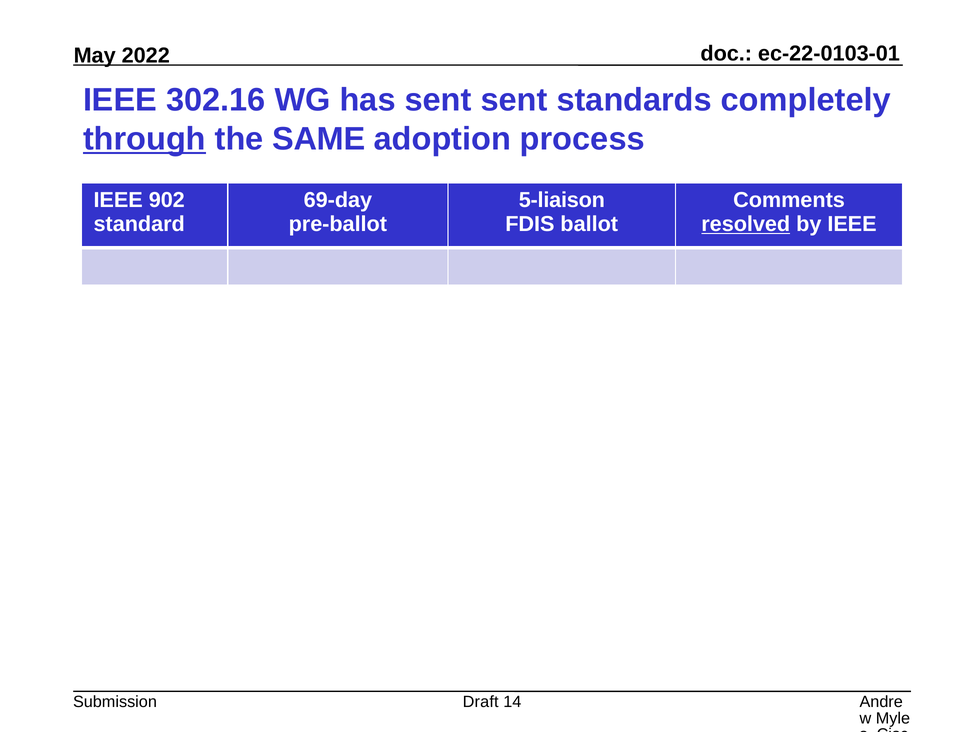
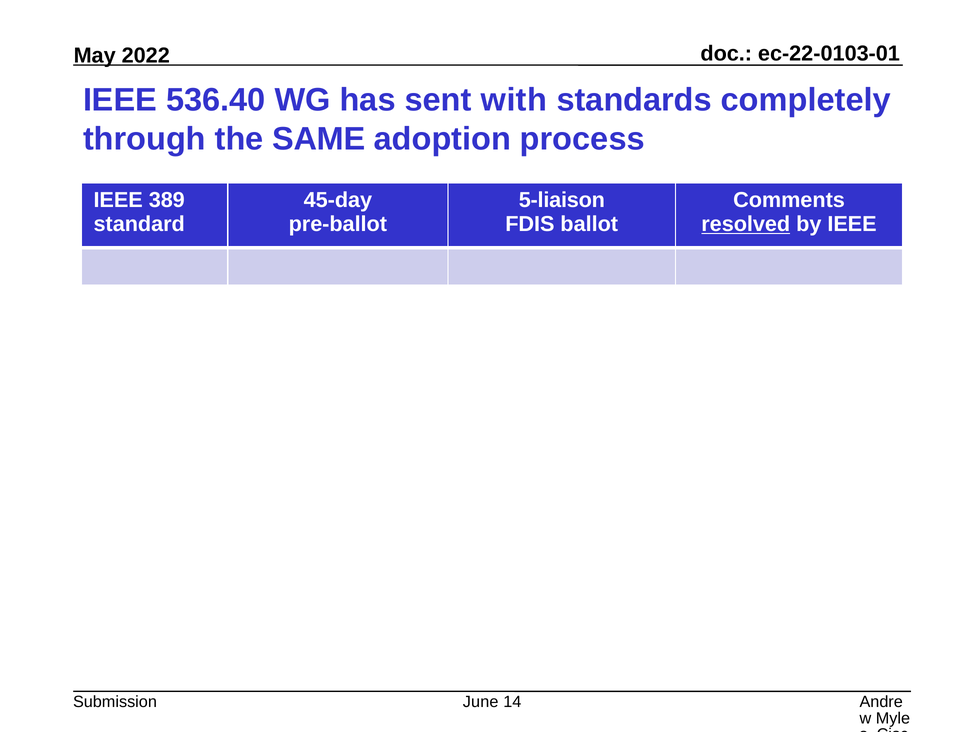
302.16: 302.16 -> 536.40 (216, 100)
sent sent: sent -> with (514, 100)
through underline: present -> none (144, 139)
902: 902 -> 389 (167, 200)
69-day: 69-day -> 45-day (338, 200)
Draft: Draft -> June (481, 702)
